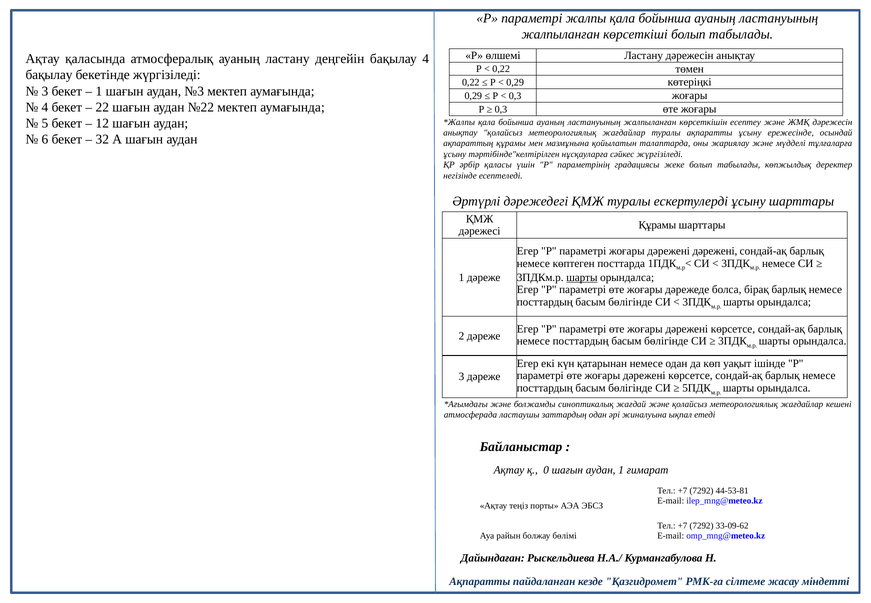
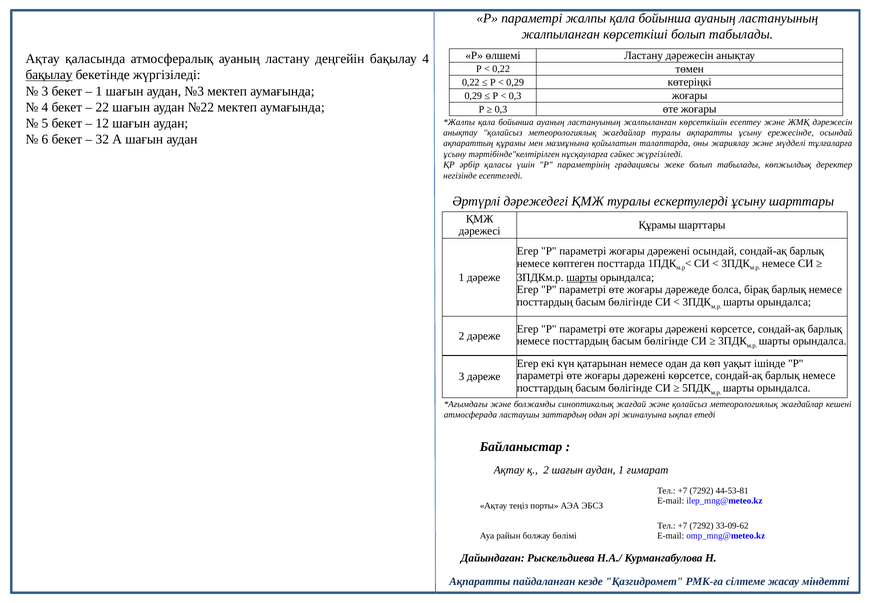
бақылау underline: none -> present (49, 75)
дәрежені дәрежені: дәрежені -> осындай (715, 251)
қ 0: 0 -> 2 (546, 470)
